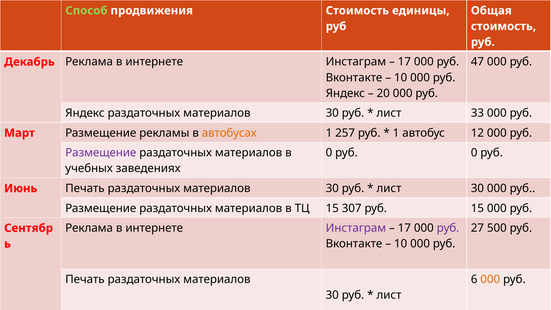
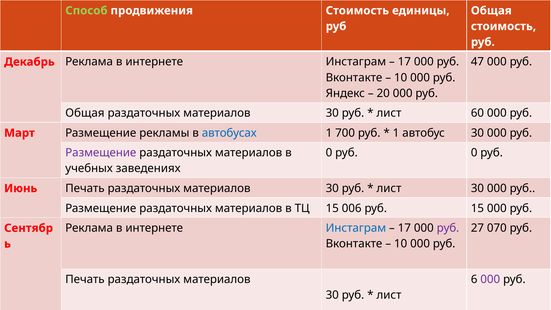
Яндекс: Яндекс -> Общая (85, 113)
33: 33 -> 60 (477, 113)
автобусах colour: orange -> blue (229, 133)
257: 257 -> 700 (345, 133)
автобус 12: 12 -> 30 (477, 133)
307: 307 -> 006 (352, 208)
Инстаграм colour: purple -> blue (356, 228)
500: 500 -> 070 (497, 228)
000 colour: orange -> purple (490, 279)
